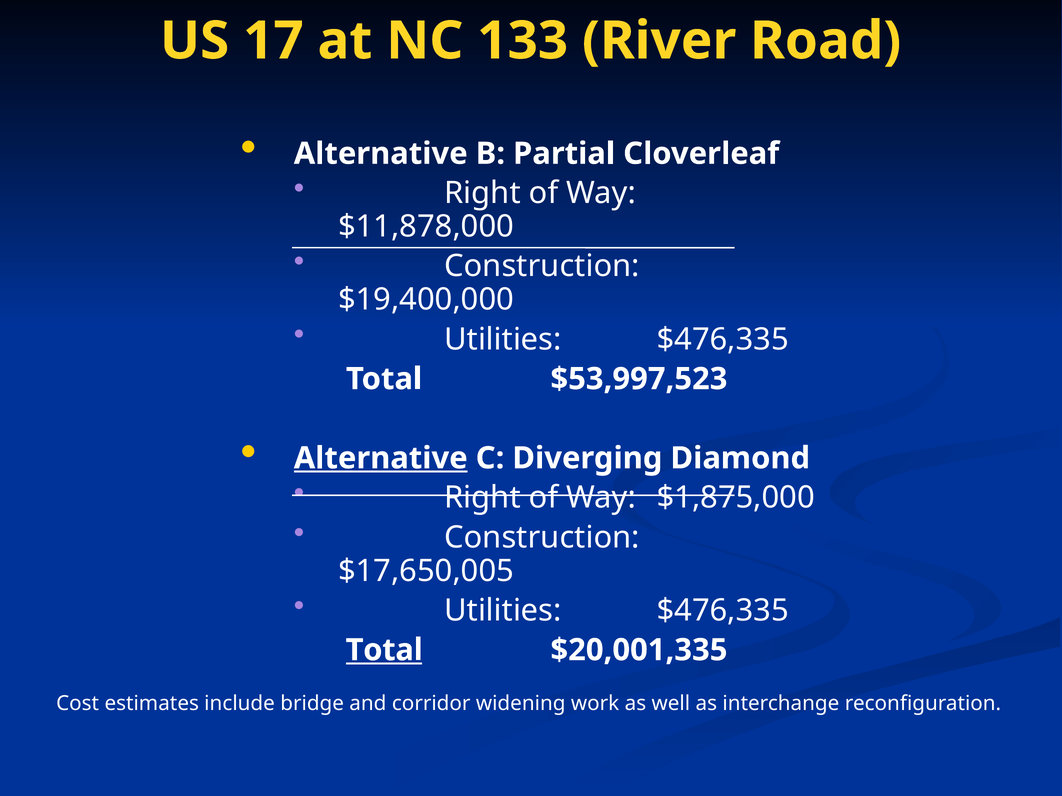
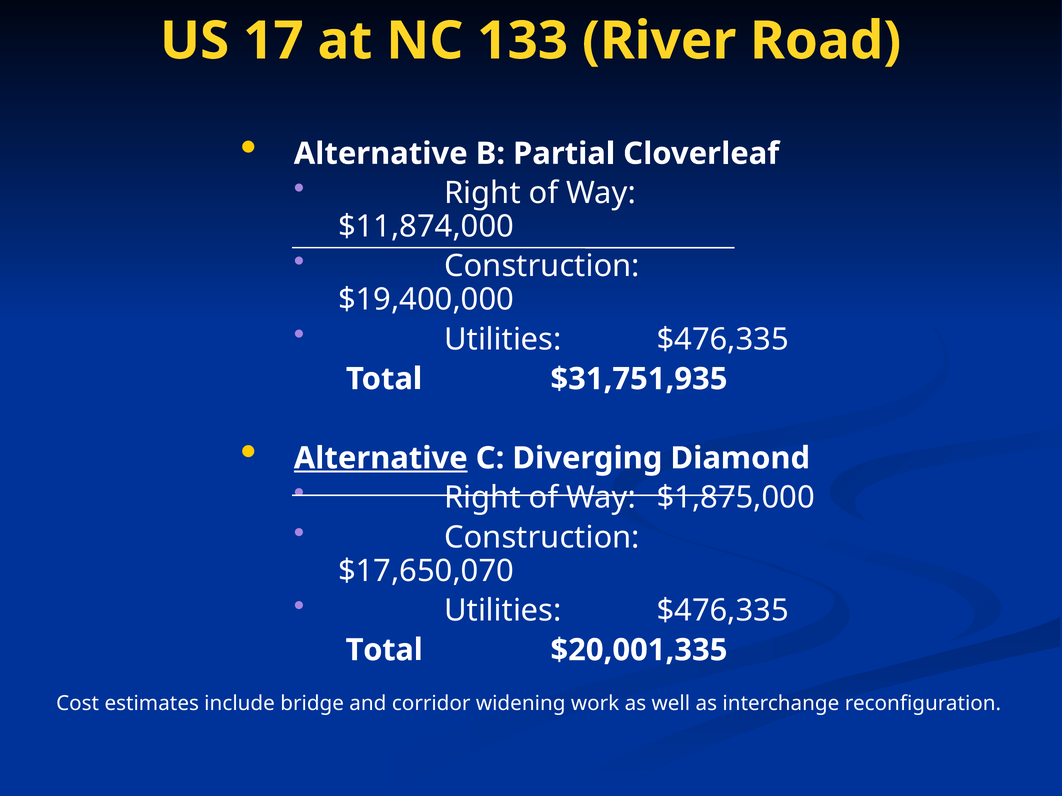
$11,878,000: $11,878,000 -> $11,874,000 (426, 227)
$53,997,523: $53,997,523 -> $31,751,935 (639, 379)
$17,650,005: $17,650,005 -> $17,650,070 (426, 571)
Total underline: present -> none (384, 650)
